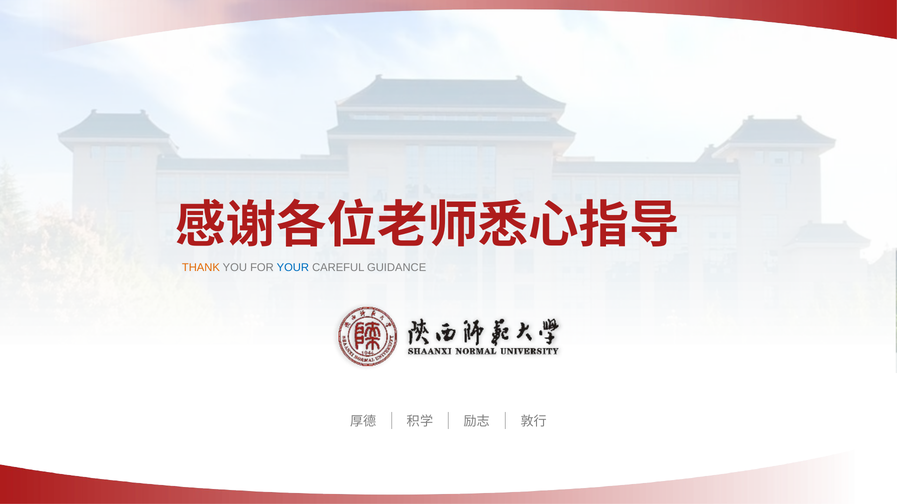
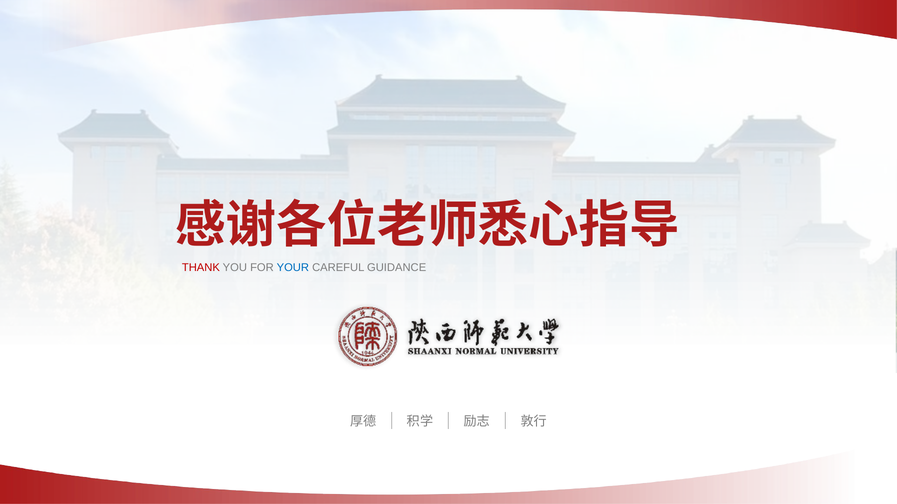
THANK colour: orange -> red (201, 268)
